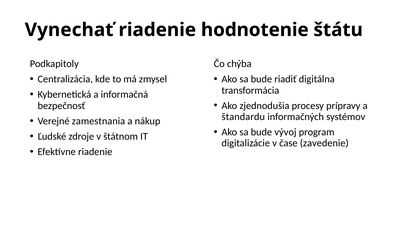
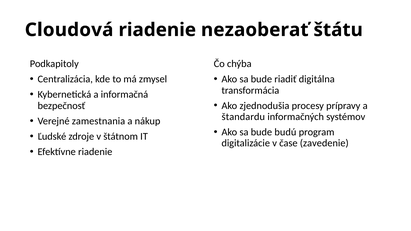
Vynechať: Vynechať -> Cloudová (69, 30)
hodnotenie: hodnotenie -> nezaoberať (255, 30)
vývoj: vývoj -> budú (285, 132)
